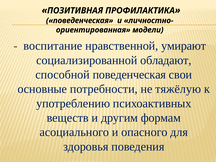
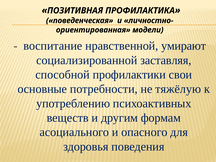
обладают: обладают -> заставляя (166, 60)
способной поведенческая: поведенческая -> профилактики (129, 75)
